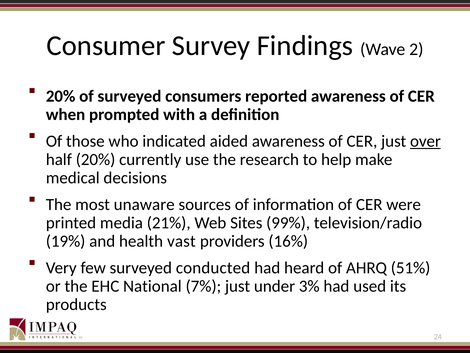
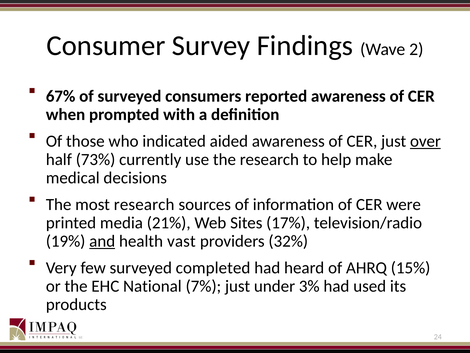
20%: 20% -> 67% (61, 96)
half 20%: 20% -> 73% (96, 159)
most unaware: unaware -> research (144, 204)
99%: 99% -> 17% (288, 223)
and underline: none -> present (102, 241)
16%: 16% -> 32% (288, 241)
conducted: conducted -> completed (213, 268)
51%: 51% -> 15% (411, 268)
